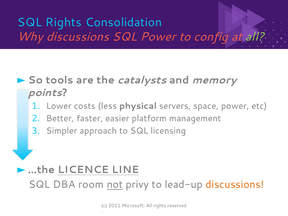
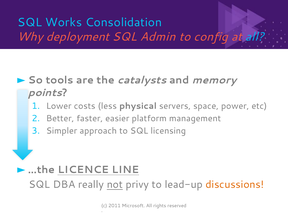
SQL Rights: Rights -> Works (64, 22)
Why discussions: discussions -> deployment (78, 37)
SQL Power: Power -> Admin (158, 37)
all colour: light green -> light blue (255, 37)
room: room -> really (91, 184)
